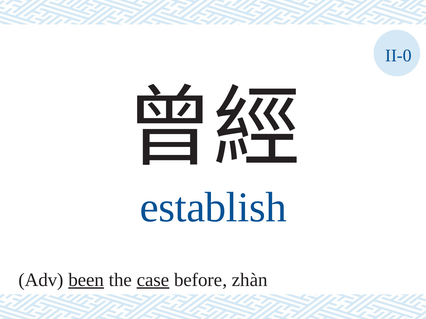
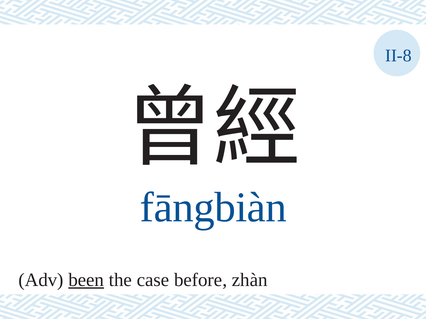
II-0: II-0 -> II-8 (398, 56)
establish: establish -> fāngbiàn (213, 208)
case underline: present -> none (153, 280)
